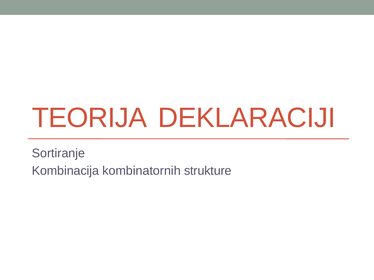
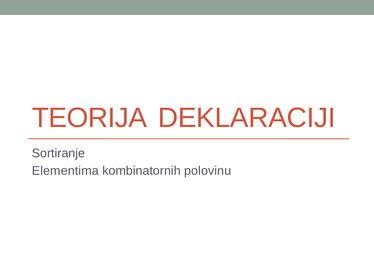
Kombinacija: Kombinacija -> Elementima (65, 171)
strukture: strukture -> polovinu (208, 171)
